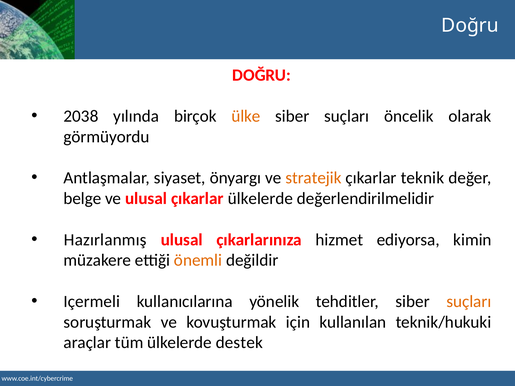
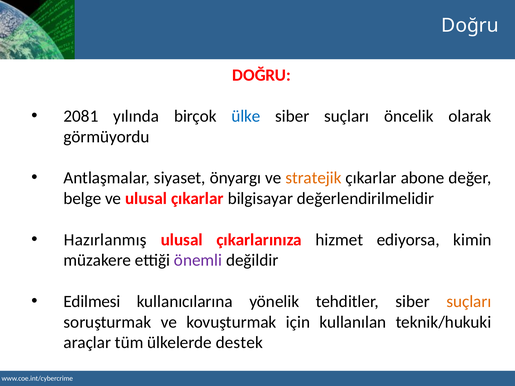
2038: 2038 -> 2081 (81, 116)
ülke colour: orange -> blue (246, 116)
teknik: teknik -> abone (423, 178)
çıkarlar ülkelerde: ülkelerde -> bilgisayar (260, 199)
önemli colour: orange -> purple (198, 260)
Içermeli: Içermeli -> Edilmesi (92, 302)
